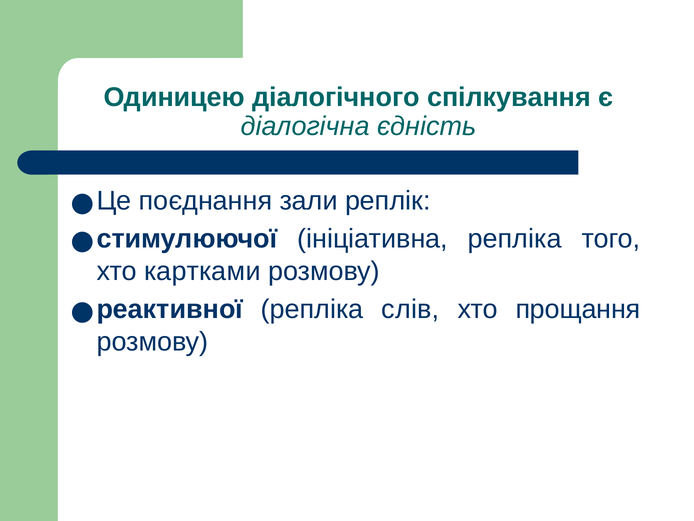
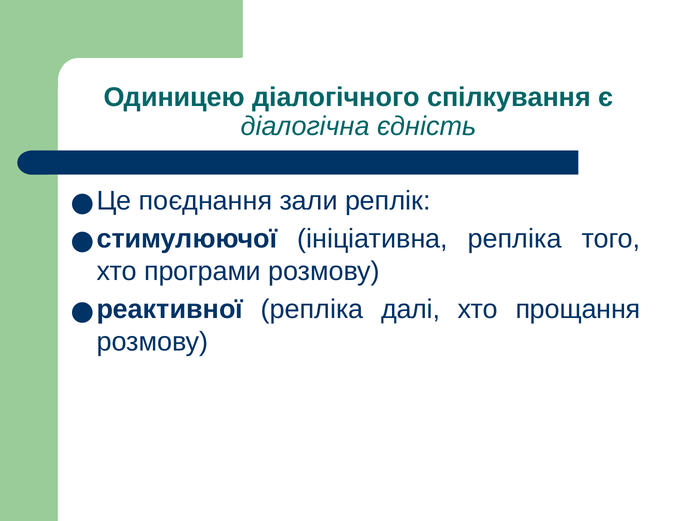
картками: картками -> програми (203, 271)
слів: слів -> далі (411, 309)
